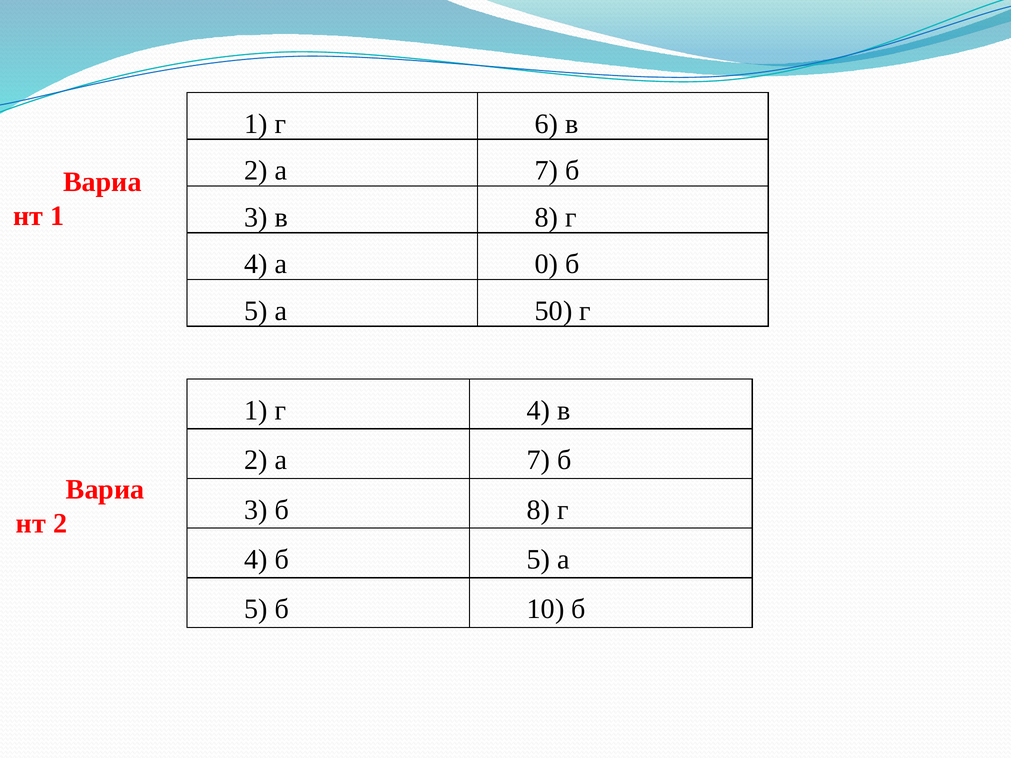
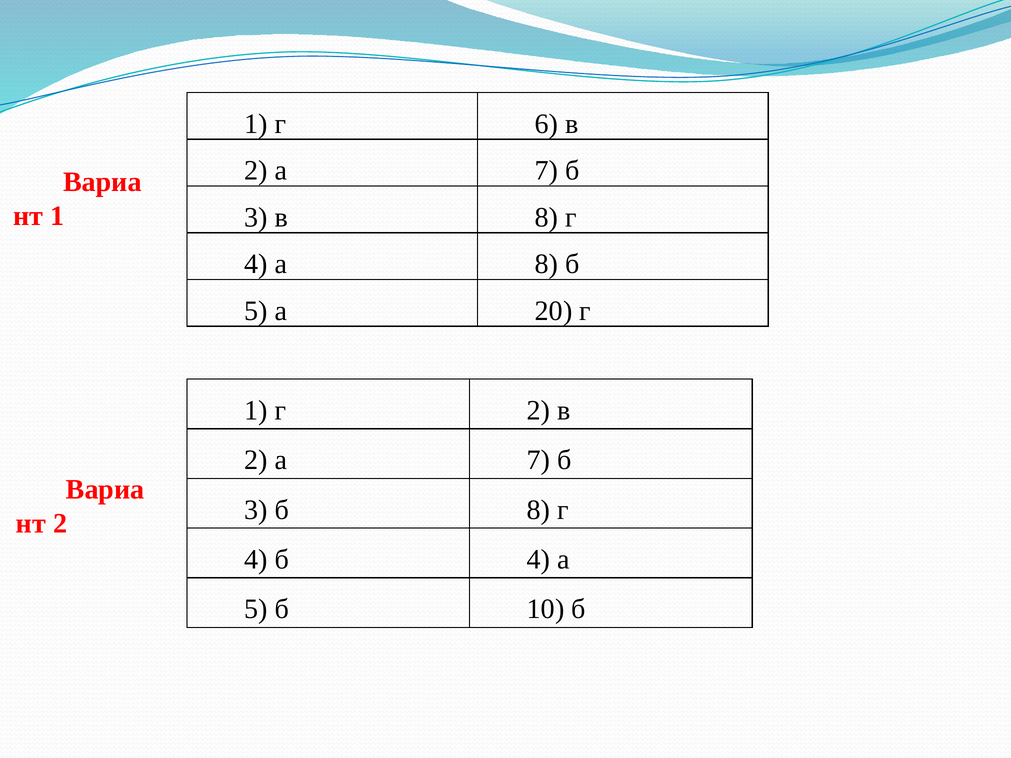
а 0: 0 -> 8 (547, 264)
50: 50 -> 20 (554, 311)
1 г 4: 4 -> 2 (539, 411)
4 б 5: 5 -> 4 (539, 560)
